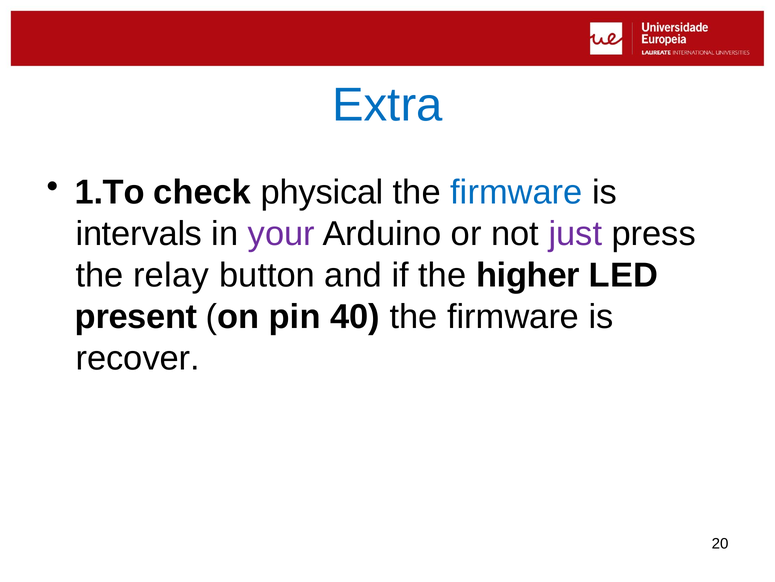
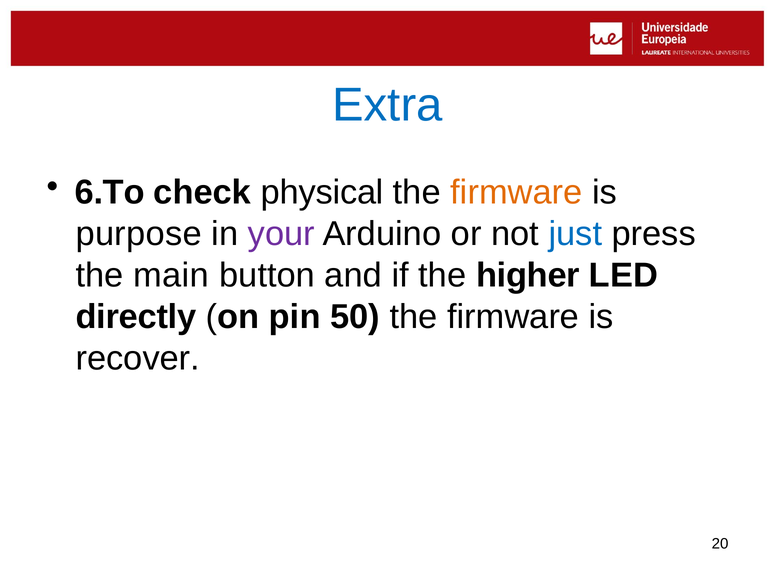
1.To: 1.To -> 6.To (110, 192)
firmware colour: blue -> orange (516, 192)
intervals: intervals -> purpose (139, 234)
just colour: purple -> blue (575, 234)
relay: relay -> main (171, 275)
present: present -> directly (136, 316)
40: 40 -> 50 (355, 316)
